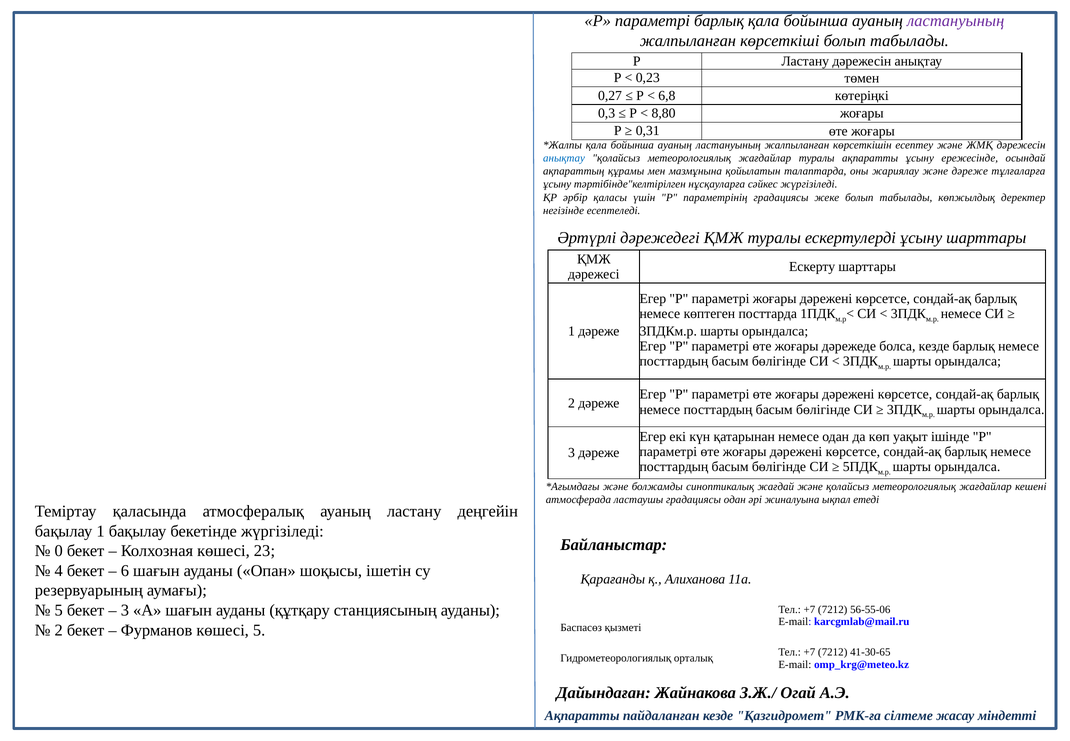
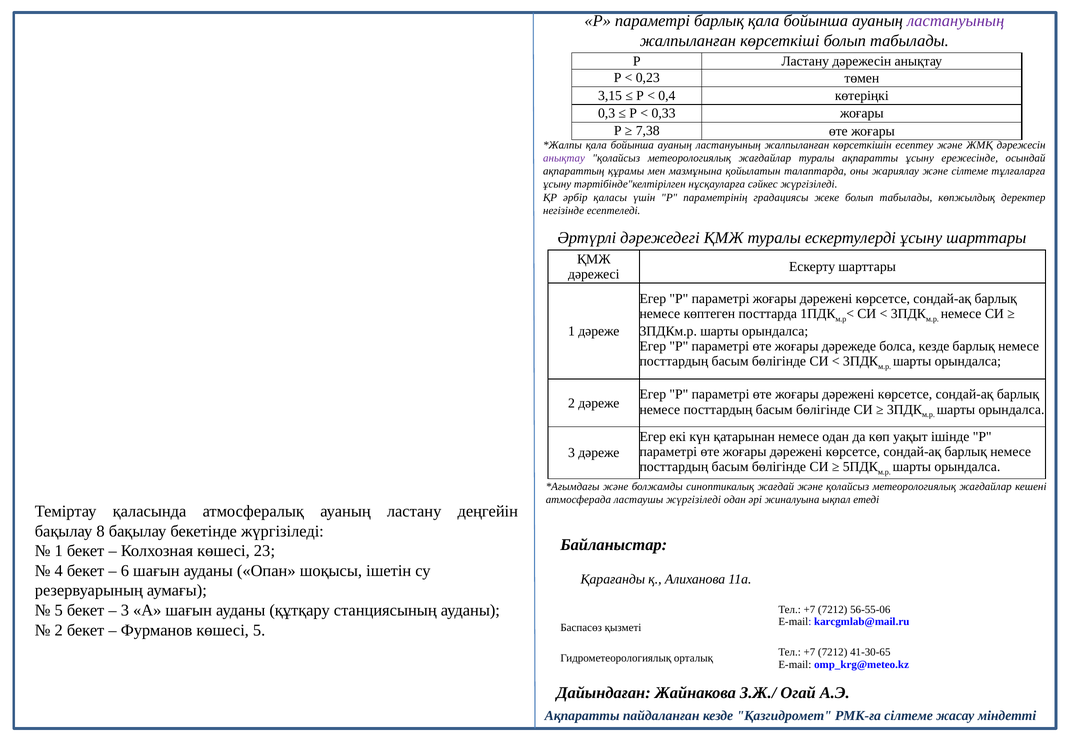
0,27: 0,27 -> 3,15 (610, 96)
6,8: 6,8 -> 0,4 (667, 96)
8,80: 8,80 -> 0,33 (664, 113)
0,31: 0,31 -> 7,38 (648, 131)
анықтау colour: blue -> purple (564, 158)
және дәреже: дәреже -> сілтеме (970, 171)
ластаушы градациясы: градациясы -> жүргізіледі (693, 499)
бақылау 1: 1 -> 8 (101, 531)
0: 0 -> 1 (59, 551)
